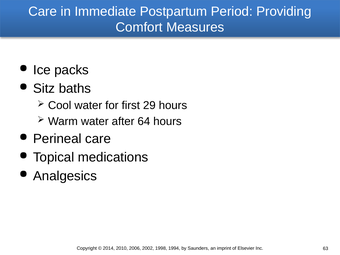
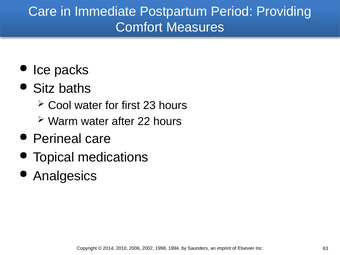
29: 29 -> 23 (149, 105)
64: 64 -> 22 (144, 121)
